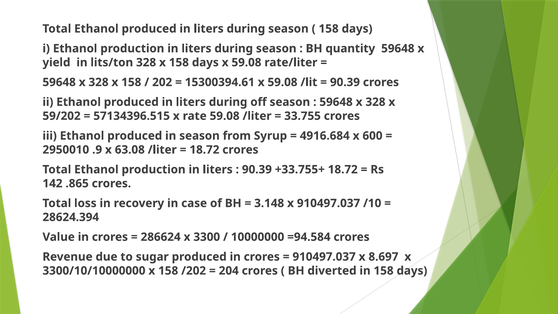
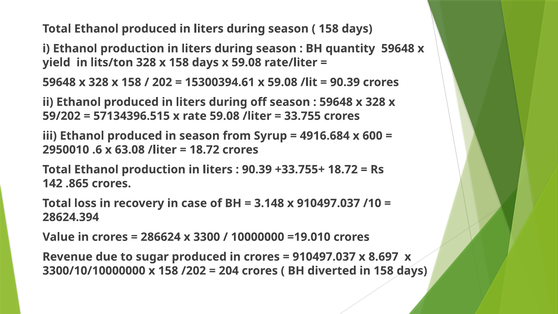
.9: .9 -> .6 (97, 150)
=94.584: =94.584 -> =19.010 (309, 237)
